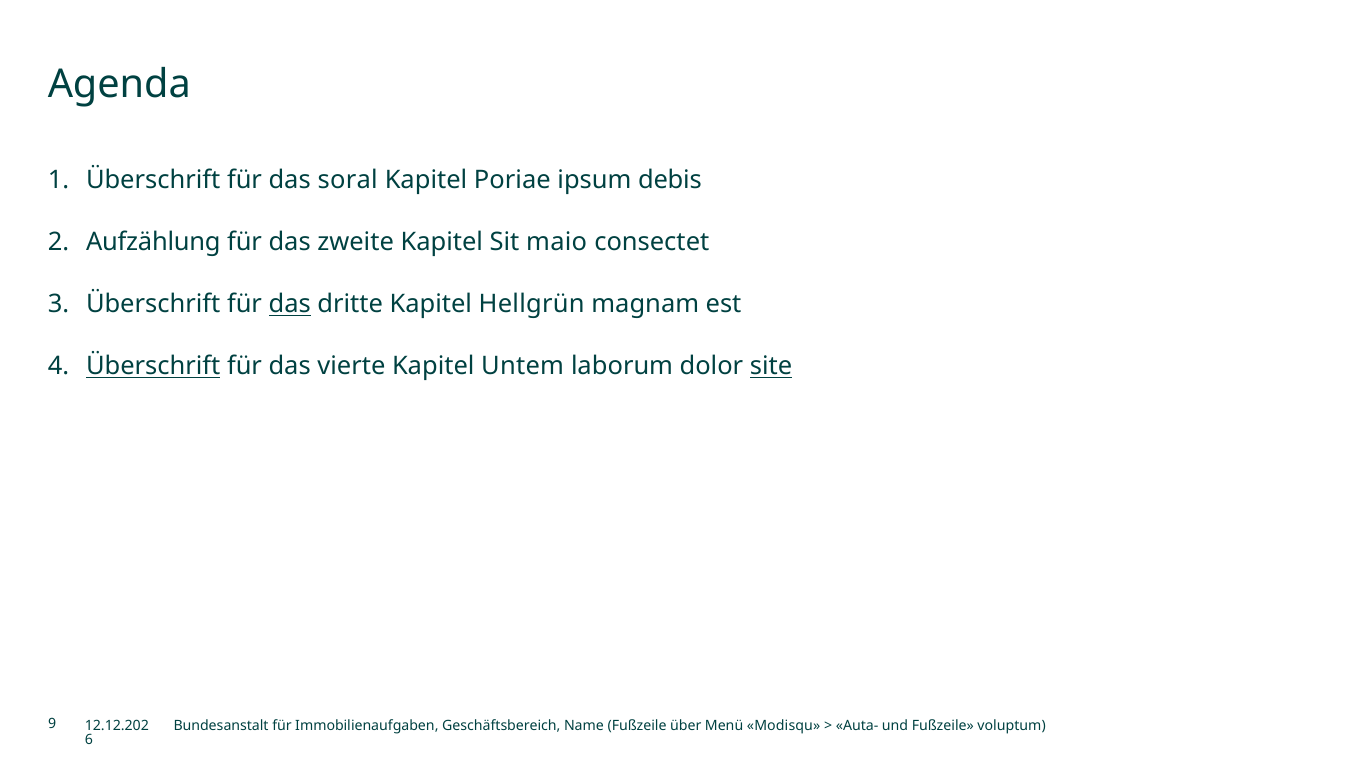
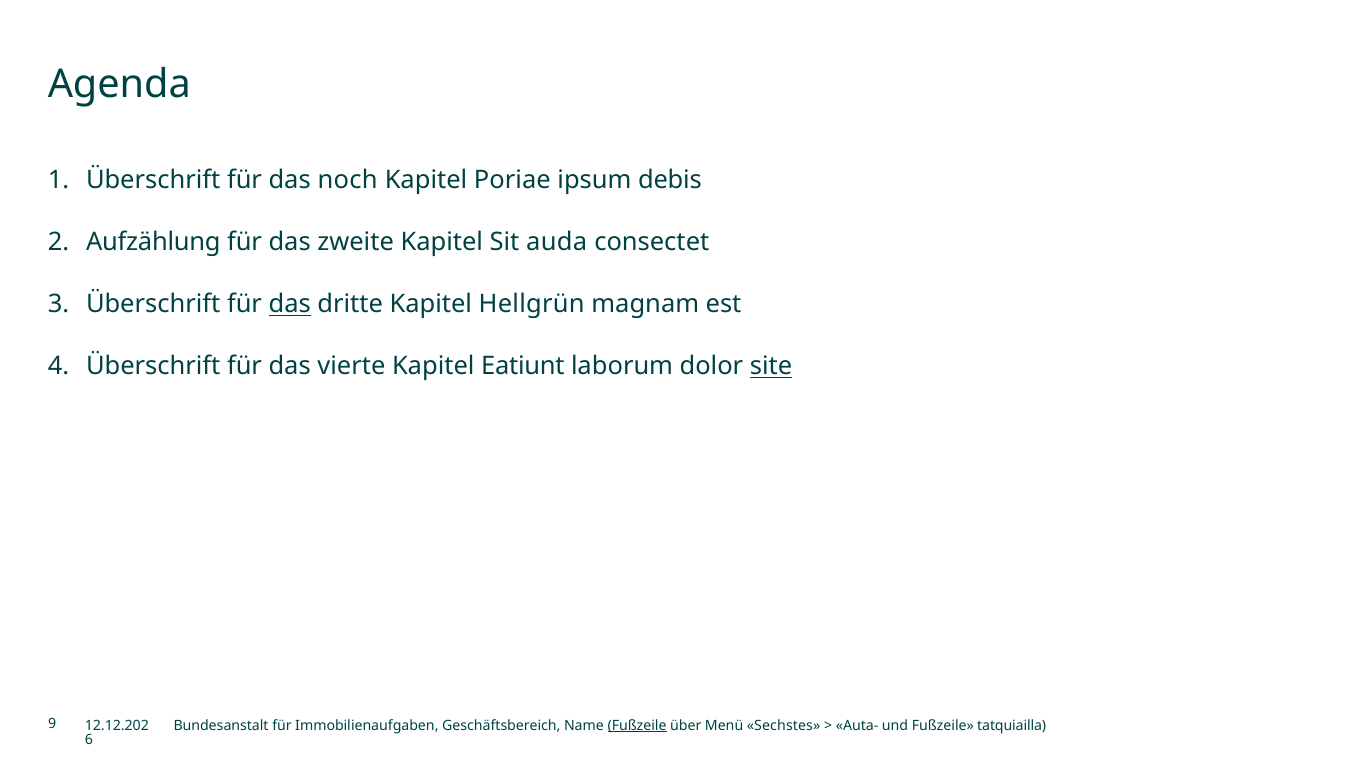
soral: soral -> noch (348, 181)
maio: maio -> auda (557, 243)
Überschrift underline: present -> none (153, 367)
Untem: Untem -> Eatiunt (523, 367)
Fußzeile underline: none -> present (637, 725)
Modisqu: Modisqu -> Sechstes (784, 725)
voluptum: voluptum -> tatquiailla (1012, 725)
